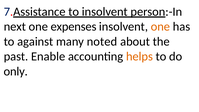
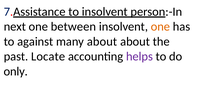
expenses: expenses -> between (73, 27)
many noted: noted -> about (102, 42)
Enable: Enable -> Locate (48, 56)
helps colour: orange -> purple (139, 56)
